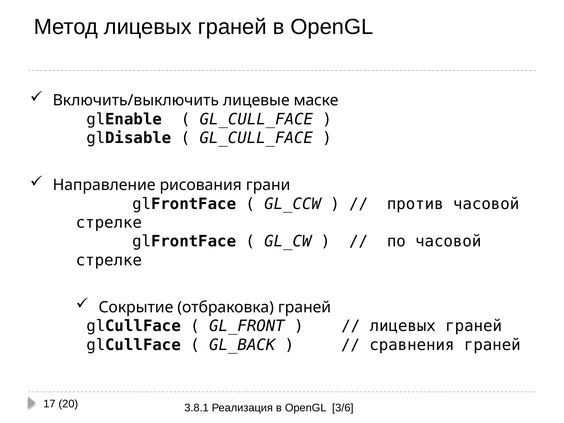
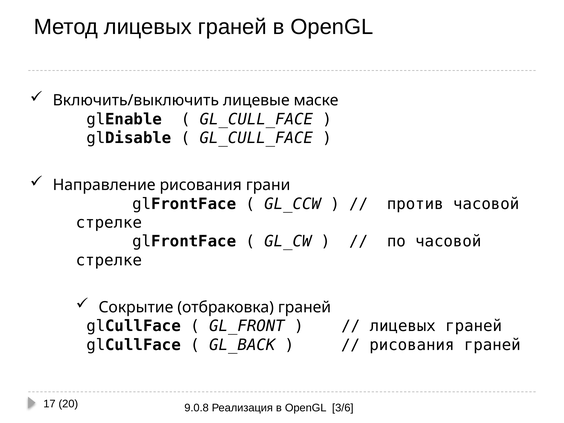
сравнения: сравнения -> рисования (412, 345)
3.8.1: 3.8.1 -> 9.0.8 (197, 408)
